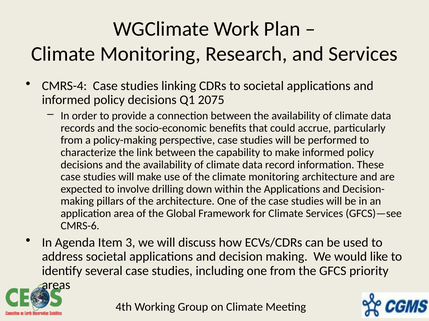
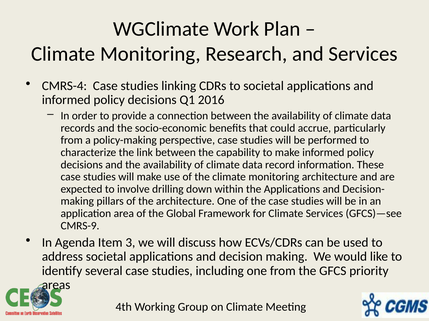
2075: 2075 -> 2016 (211, 100)
CMRS-6: CMRS-6 -> CMRS-9 (80, 226)
